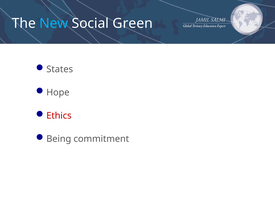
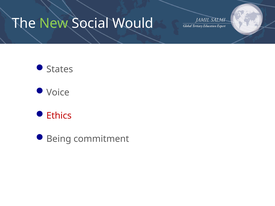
New colour: light blue -> light green (54, 23)
Green: Green -> Would (133, 23)
Hope: Hope -> Voice (58, 93)
